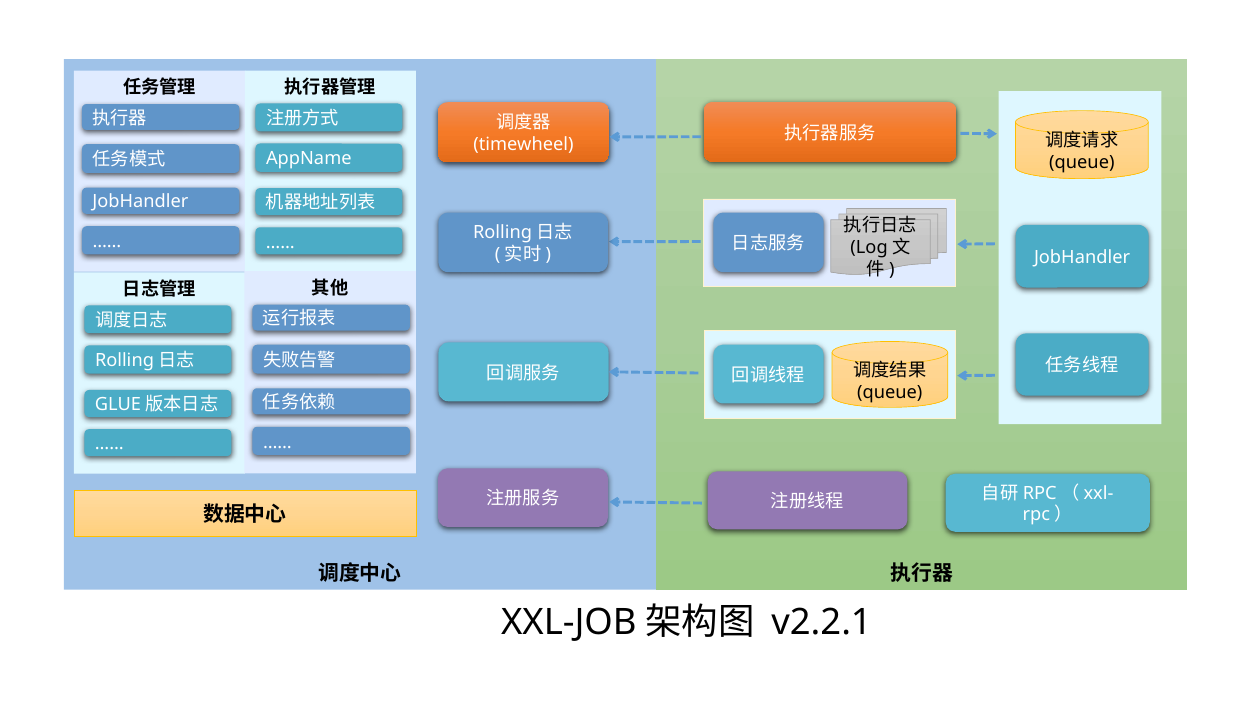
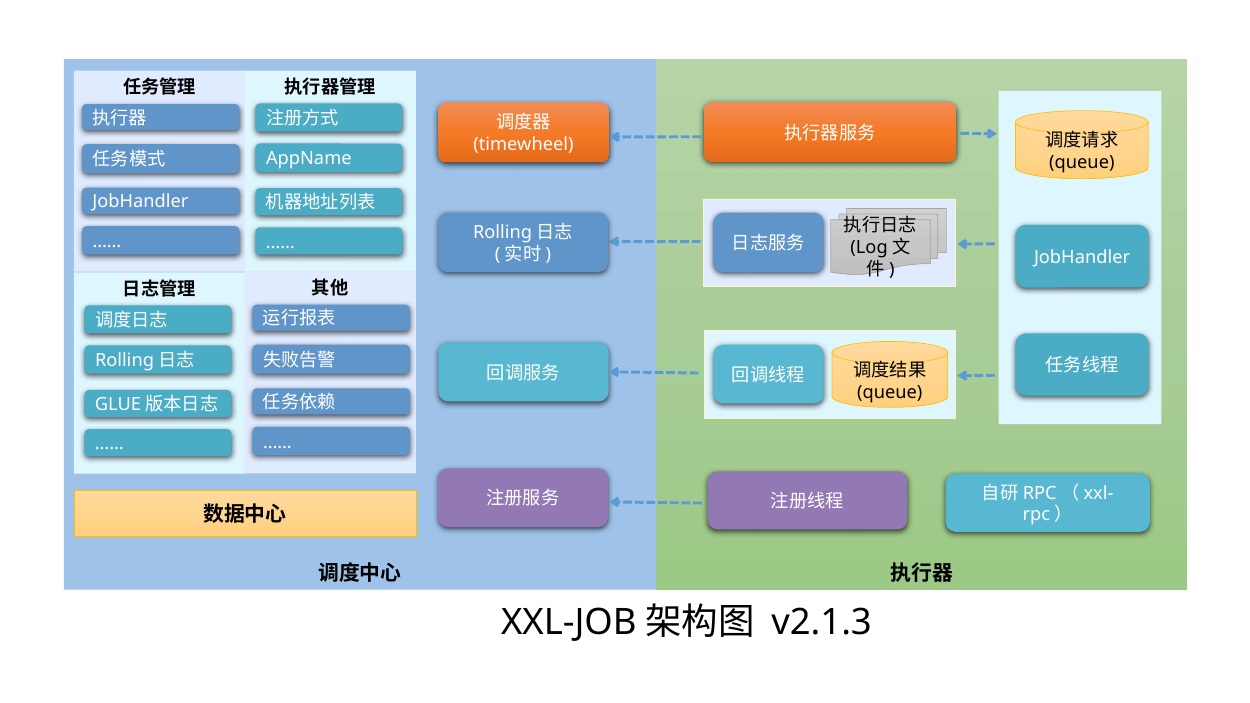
v2.2.1: v2.2.1 -> v2.1.3 (822, 623)
